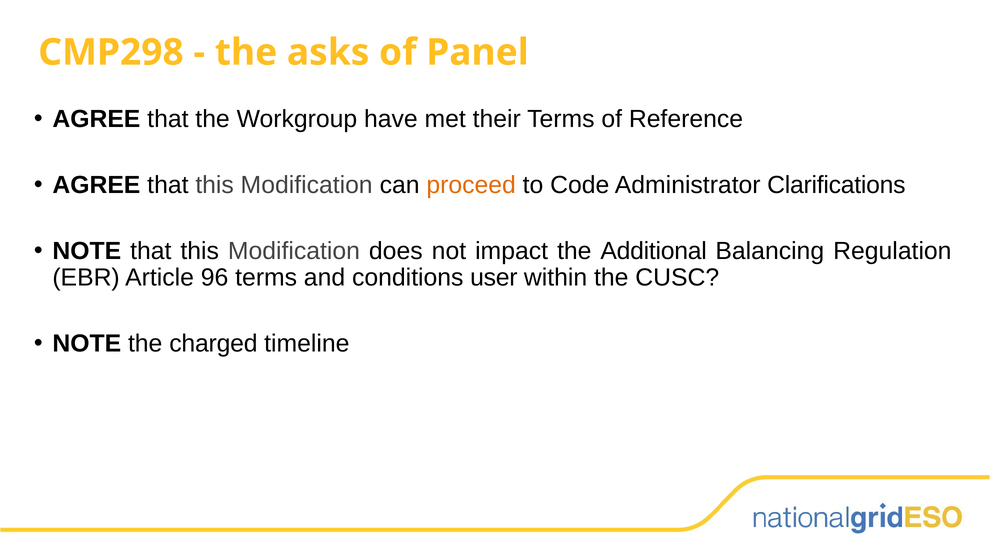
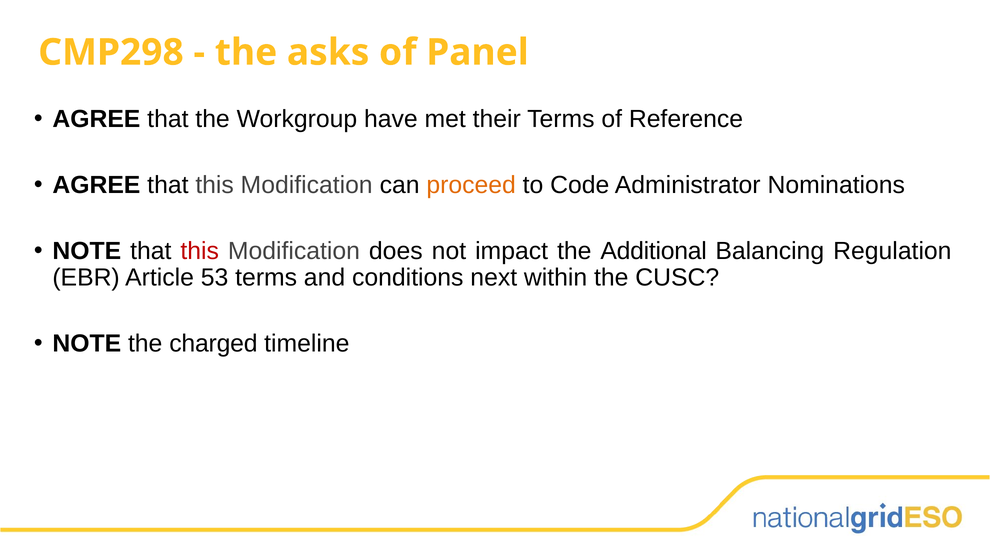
Clarifications: Clarifications -> Nominations (836, 185)
this colour: black -> red (200, 251)
96: 96 -> 53 (215, 278)
user: user -> next (494, 278)
